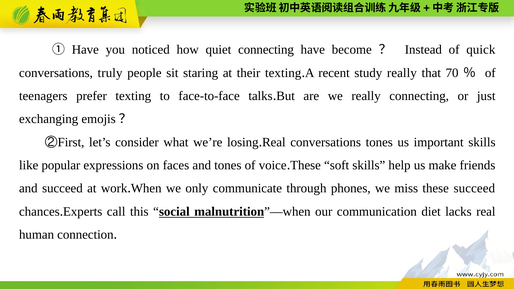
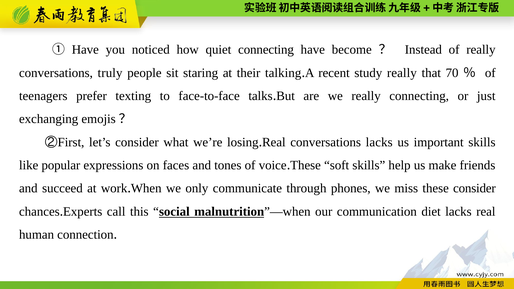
of quick: quick -> really (481, 50)
their texting: texting -> talking (283, 73)
conversations tones: tones -> lacks (379, 142)
these succeed: succeed -> consider (474, 189)
